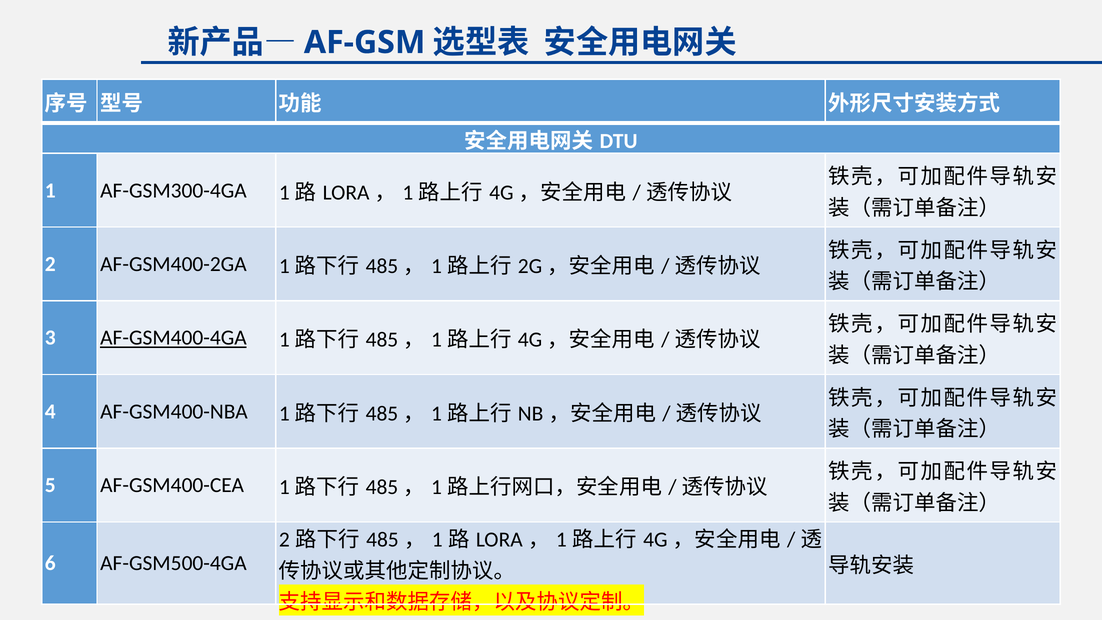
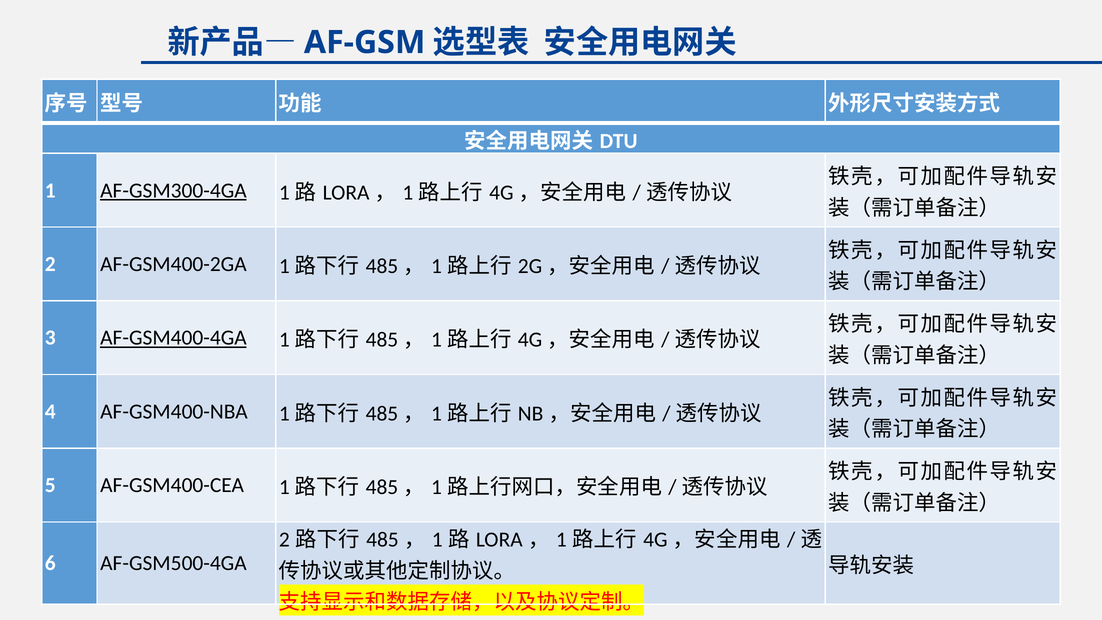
AF-GSM300-4GA underline: none -> present (173, 190)
